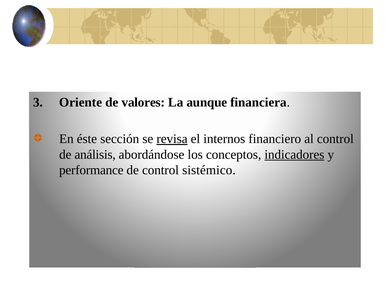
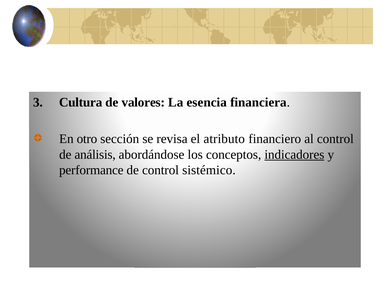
Oriente: Oriente -> Cultura (81, 102)
aunque: aunque -> esencia (207, 102)
éste: éste -> otro (87, 139)
revisa underline: present -> none (172, 139)
internos: internos -> atributo (224, 139)
